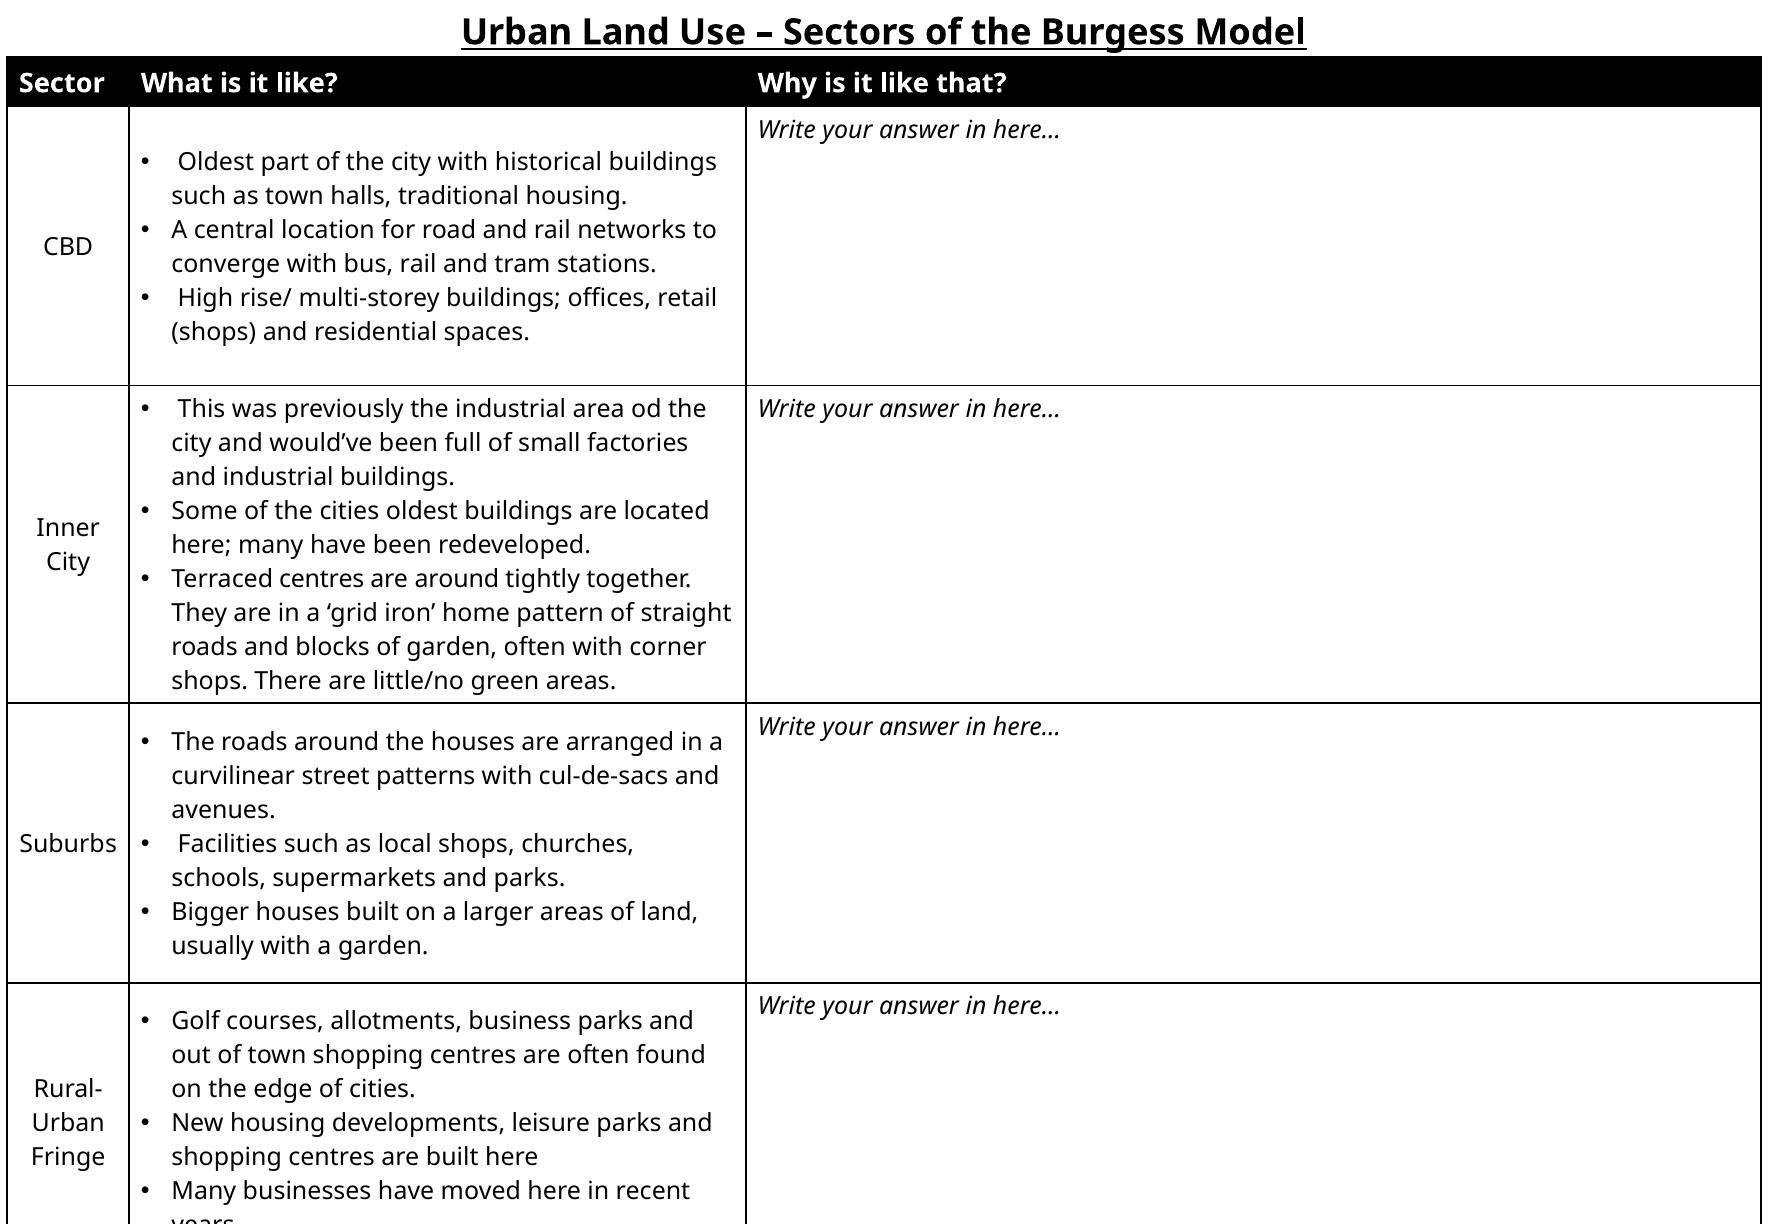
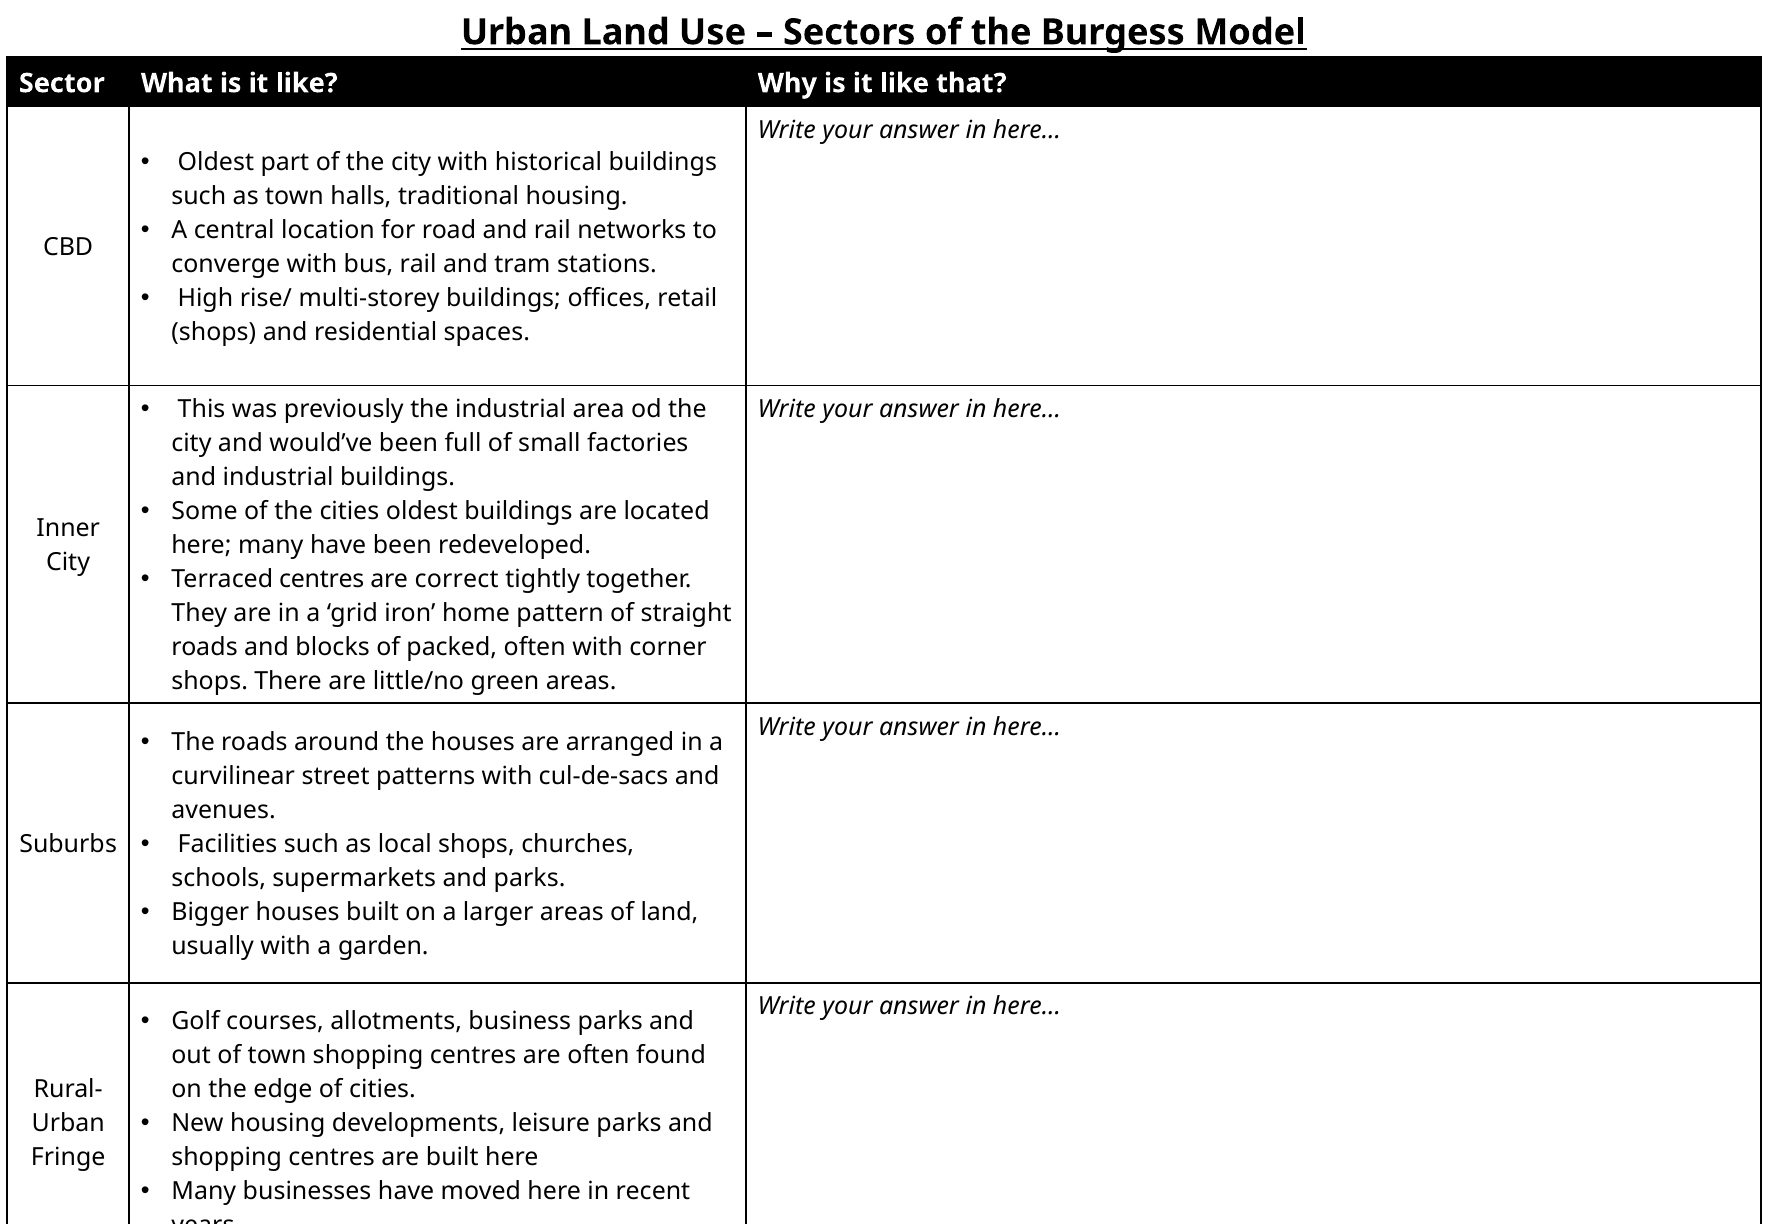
are around: around -> correct (457, 580)
of garden: garden -> packed (452, 648)
